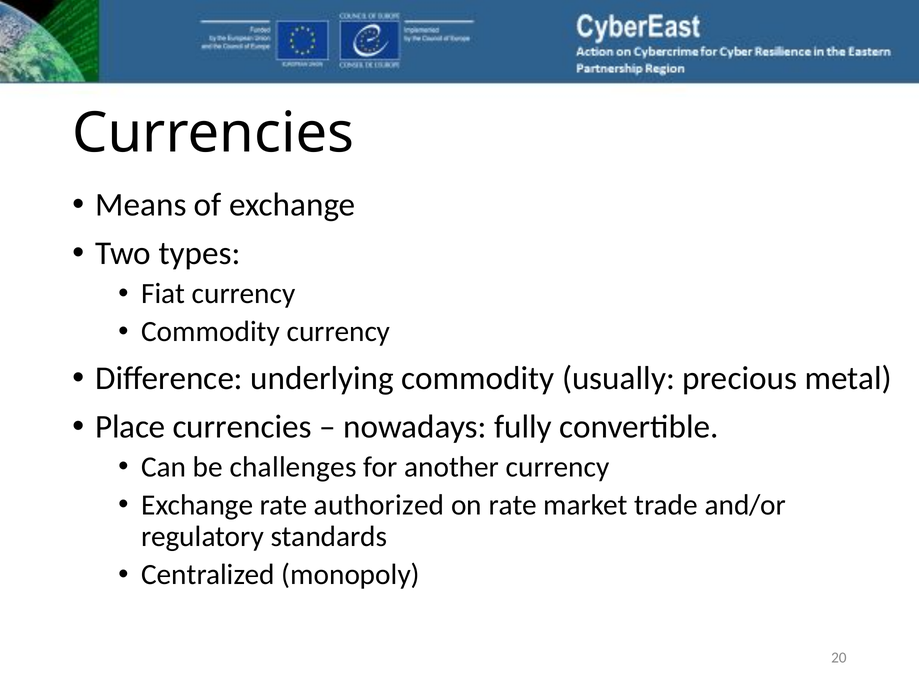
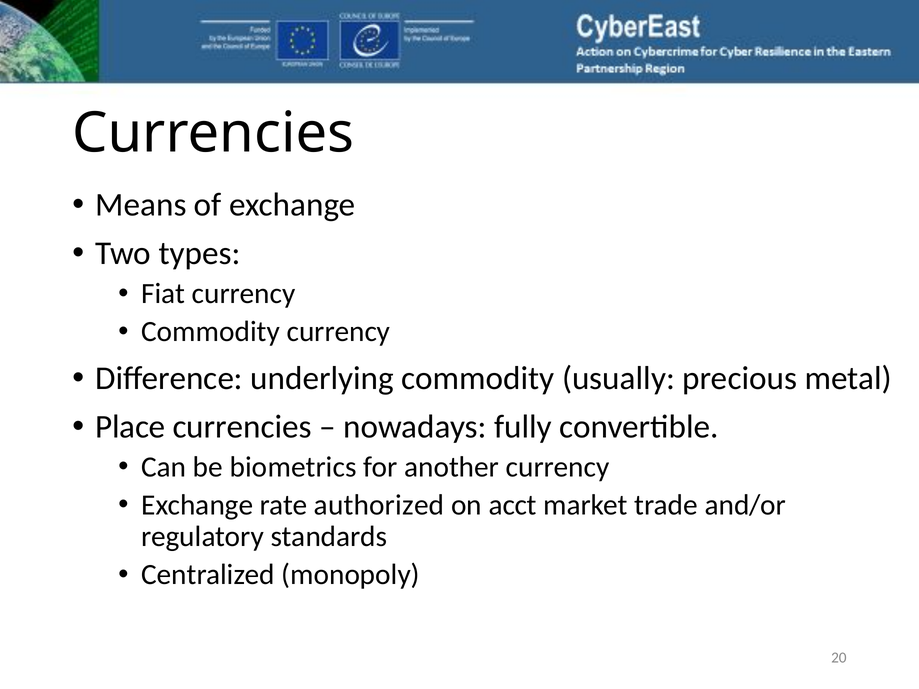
challenges: challenges -> biometrics (293, 467)
on rate: rate -> acct (513, 505)
